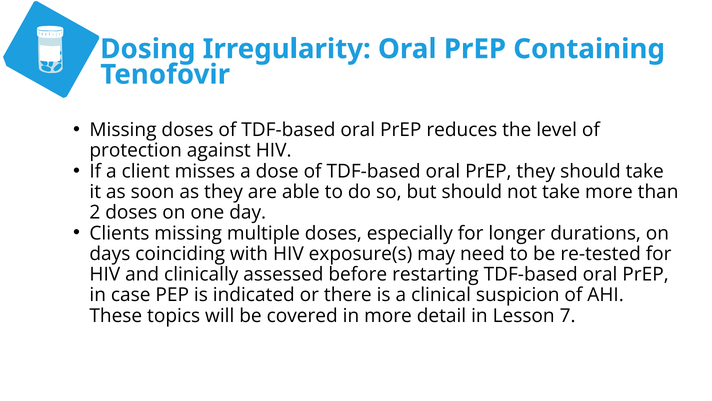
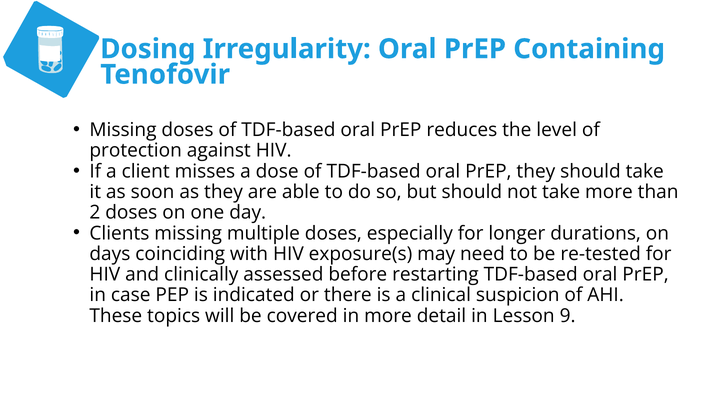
7: 7 -> 9 (568, 315)
